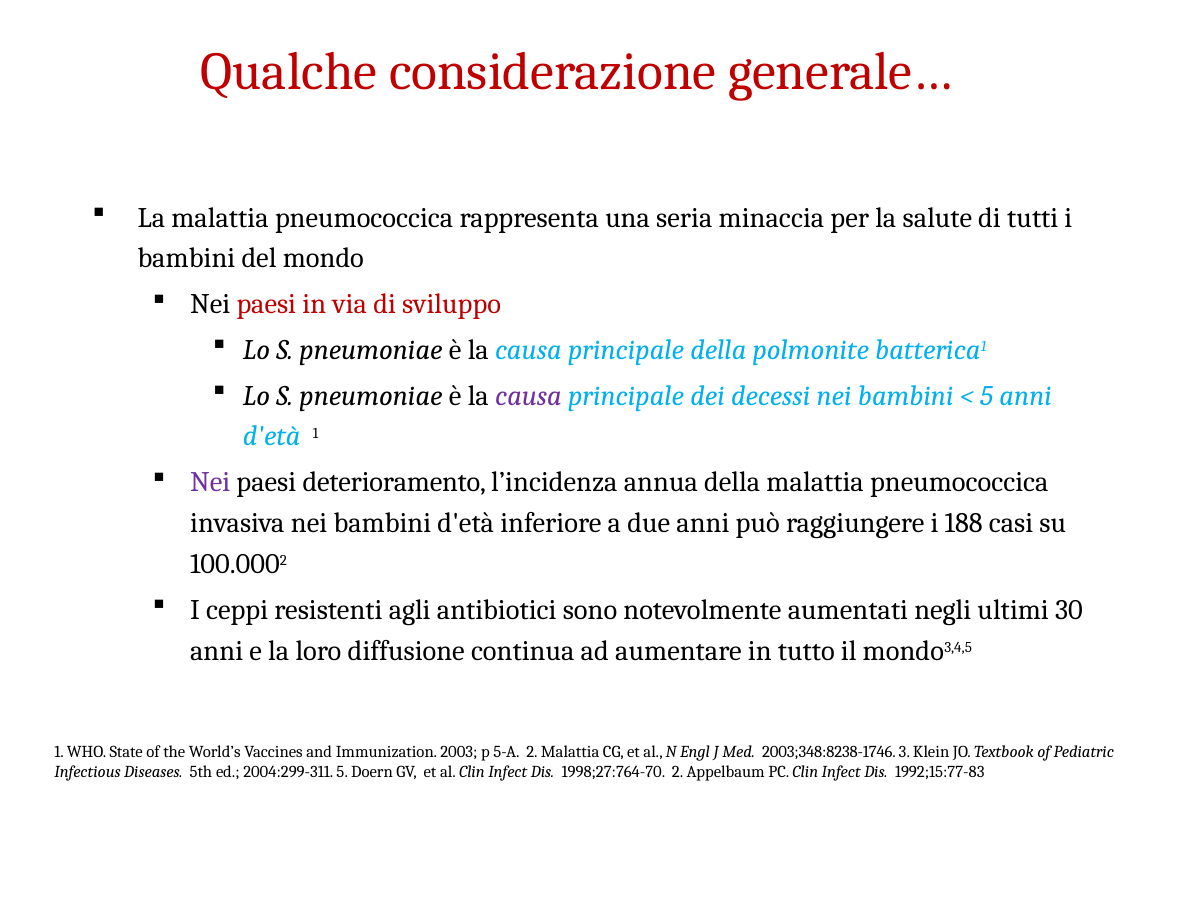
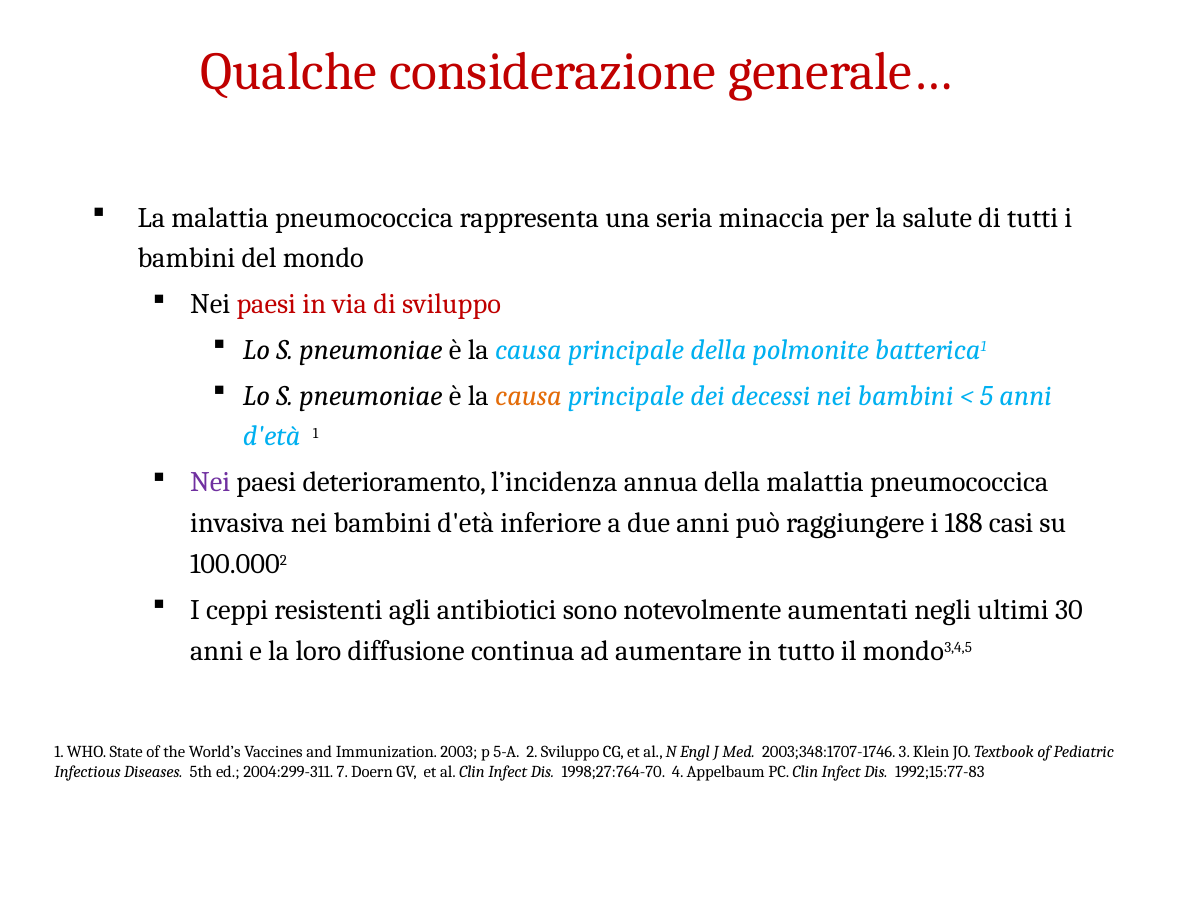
causa colour: purple -> orange (528, 396)
2 Malattia: Malattia -> Sviluppo (570, 752)
2003;348:8238-1746: 2003;348:8238-1746 -> 2003;348:1707-1746 (829, 752)
2004:299-311 5: 5 -> 7 (342, 773)
1998;27:764-70 2: 2 -> 4 (678, 773)
